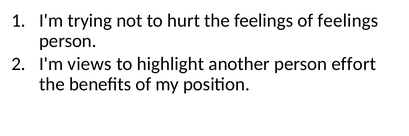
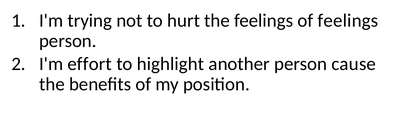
views: views -> effort (90, 64)
effort: effort -> cause (354, 64)
